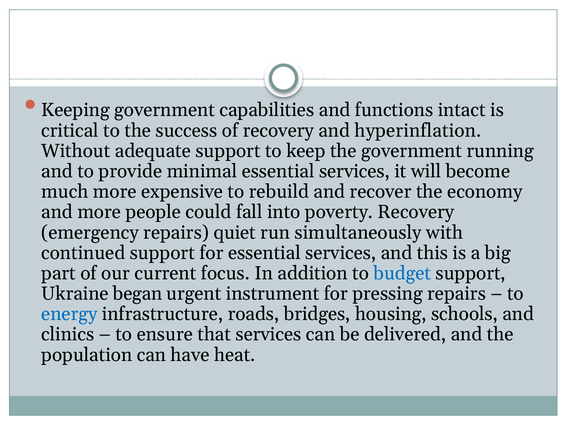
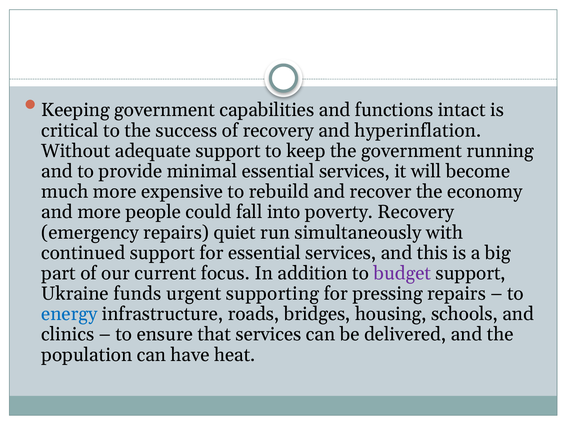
budget colour: blue -> purple (402, 273)
began: began -> funds (137, 294)
instrument: instrument -> supporting (272, 294)
